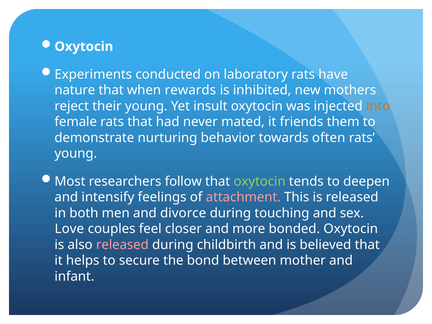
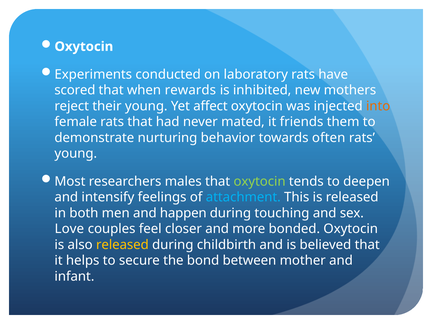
nature: nature -> scored (75, 90)
insult: insult -> affect (210, 106)
follow: follow -> males (183, 181)
attachment colour: pink -> light blue (243, 197)
divorce: divorce -> happen (183, 213)
released colour: pink -> yellow (122, 245)
